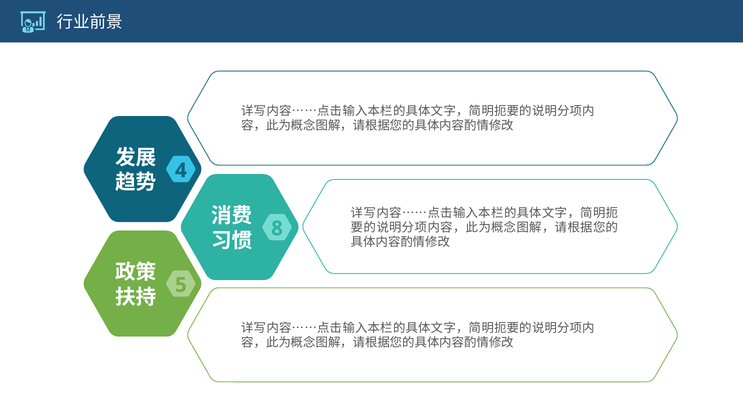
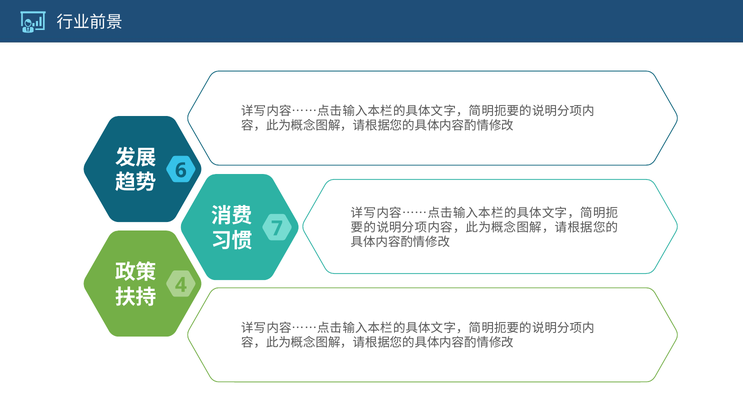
4: 4 -> 6 (181, 170)
8: 8 -> 7 (277, 228)
5: 5 -> 4 (181, 285)
